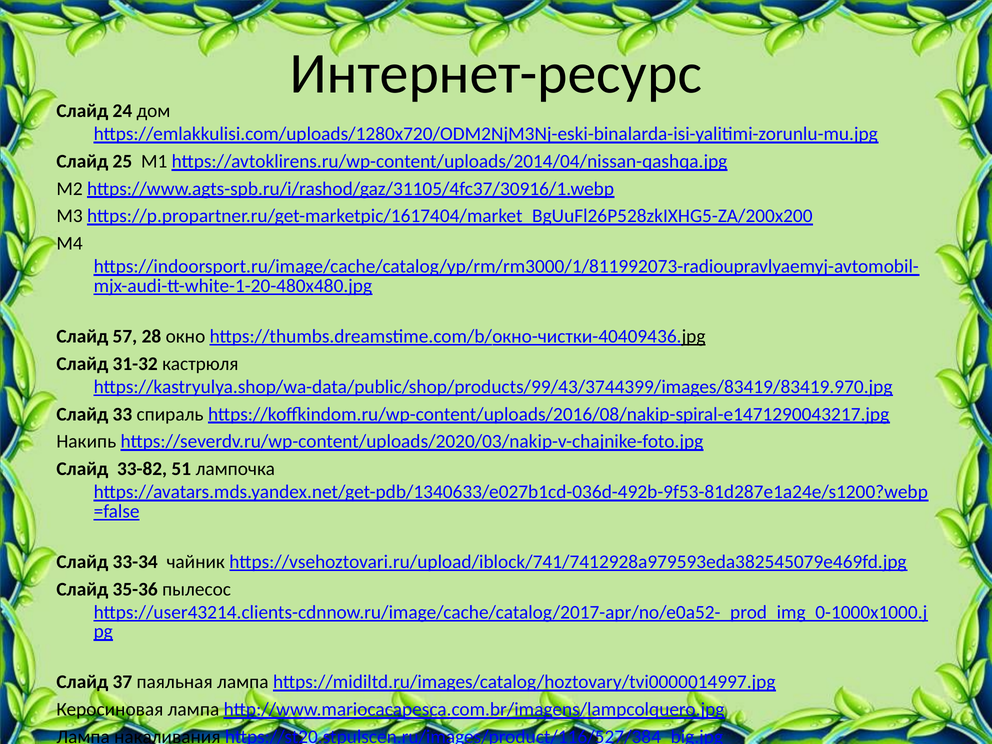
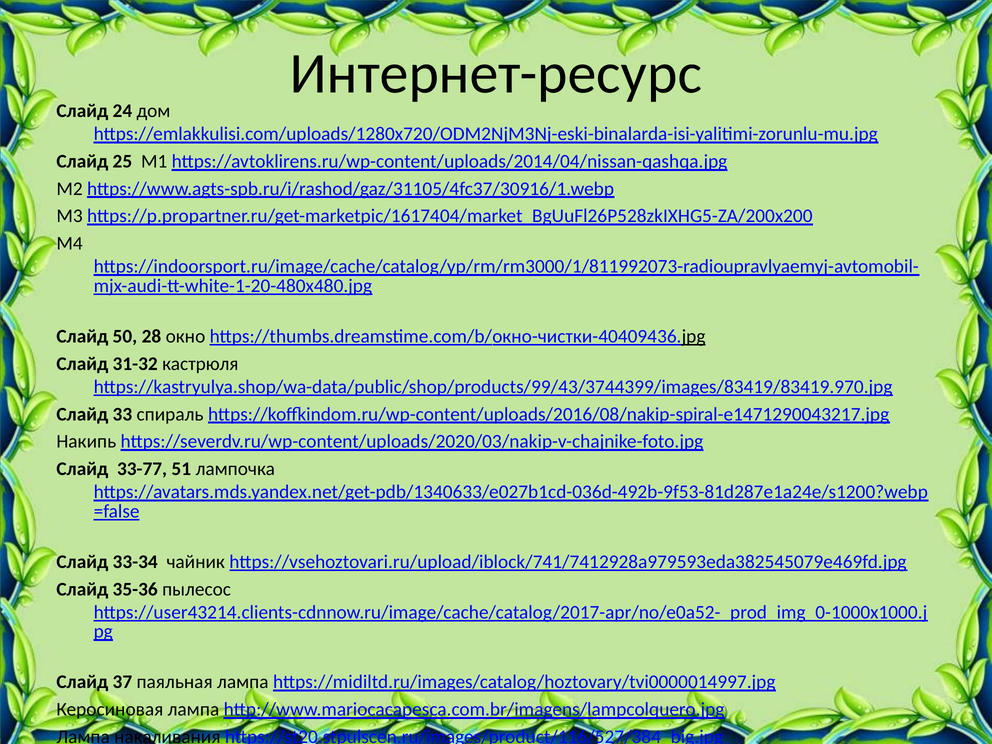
57: 57 -> 50 (125, 336)
33-82: 33-82 -> 33-77 (142, 469)
